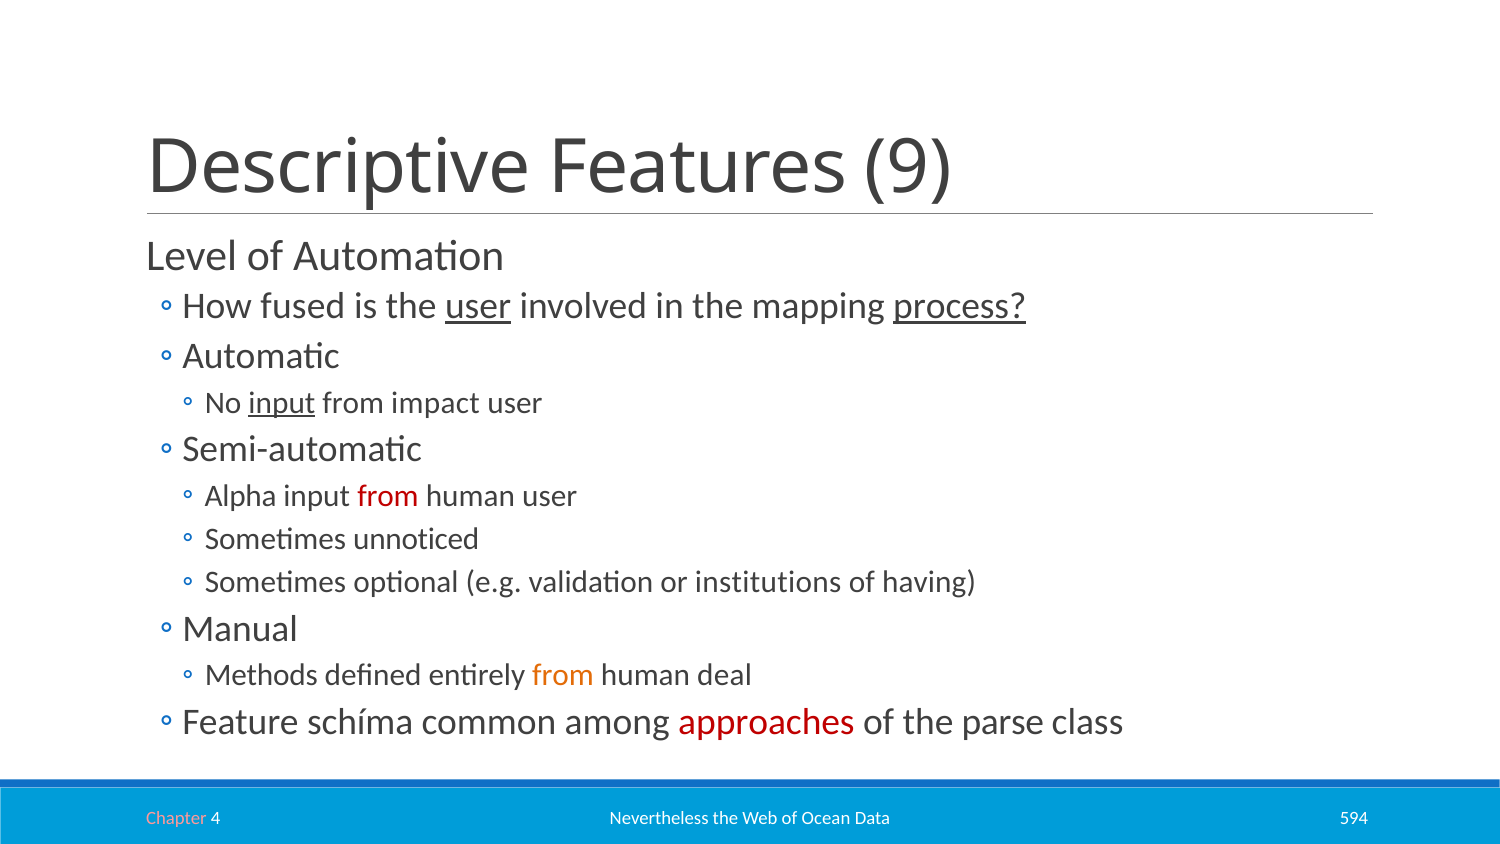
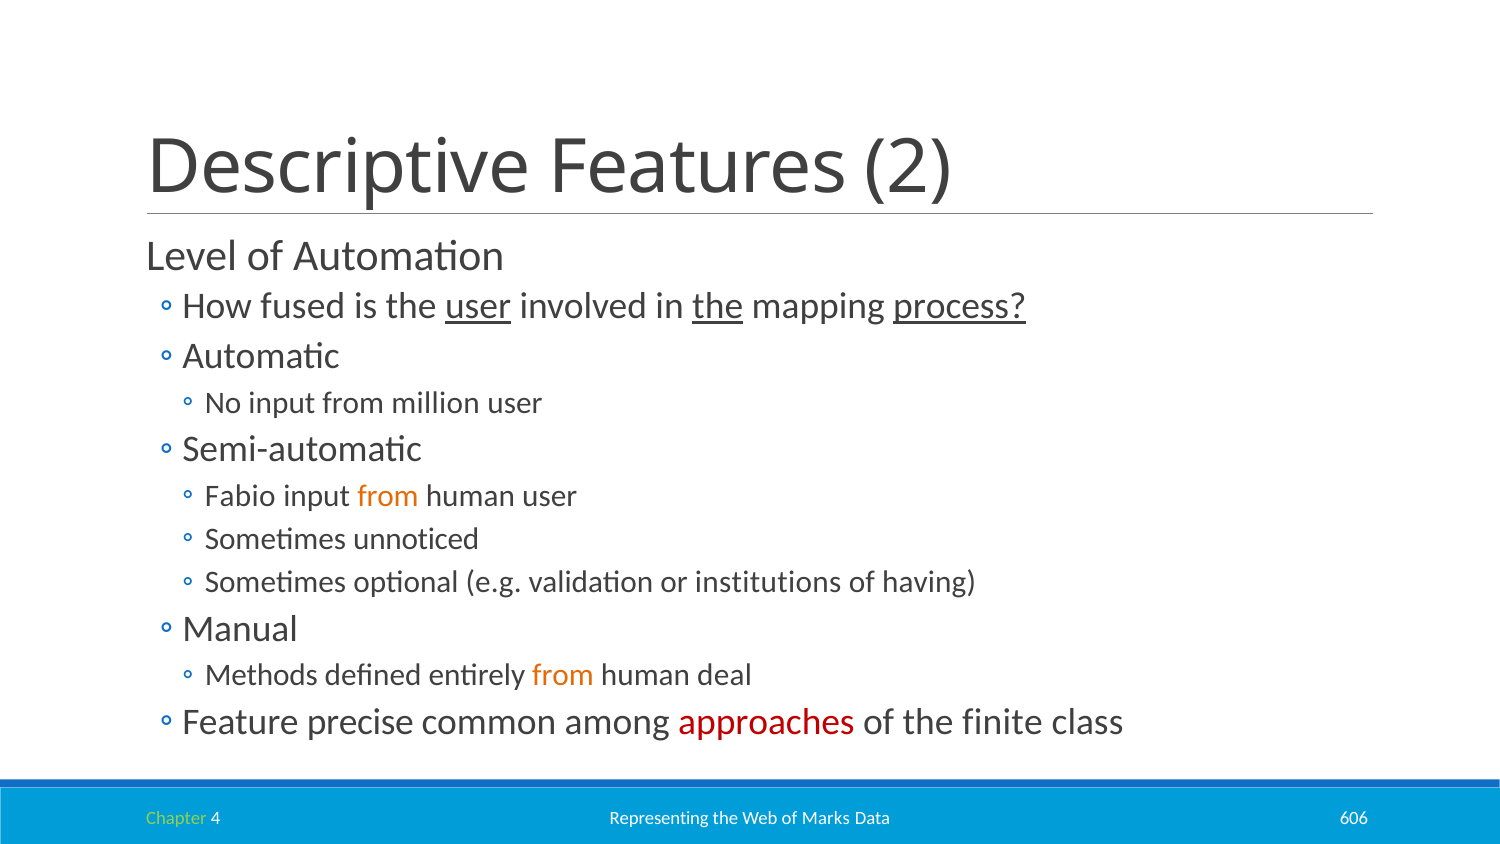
9: 9 -> 2 (908, 168)
the underline: none -> present (718, 306)
input underline: present -> none (282, 403)
impact: impact -> million (436, 403)
Alpha: Alpha -> Fabio (240, 496)
from colour: red -> orange (388, 496)
schíma: schíma -> precise (360, 721)
parse: parse -> finite (1002, 721)
Nevertheless: Nevertheless -> Representing (659, 818)
Ocean: Ocean -> Marks (826, 818)
594: 594 -> 606 (1354, 818)
Chapter colour: pink -> light green (176, 818)
